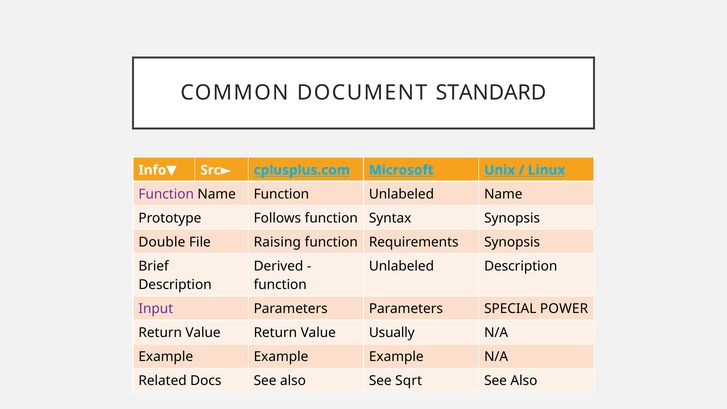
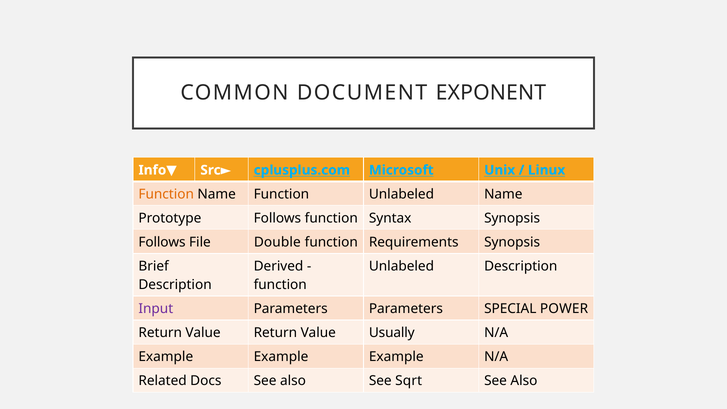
STANDARD: STANDARD -> EXPONENT (491, 93)
Function colour: purple -> orange (166, 194)
Double: Double -> Follows (162, 242)
Raising: Raising -> Double (277, 242)
